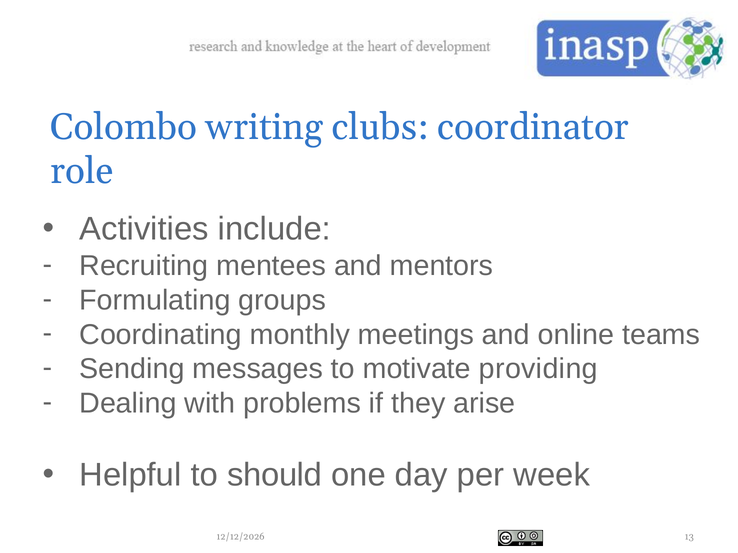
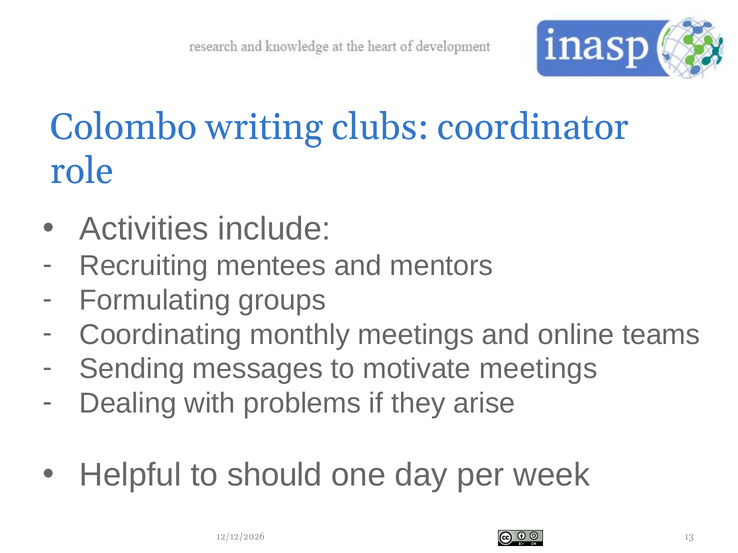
motivate providing: providing -> meetings (538, 369)
